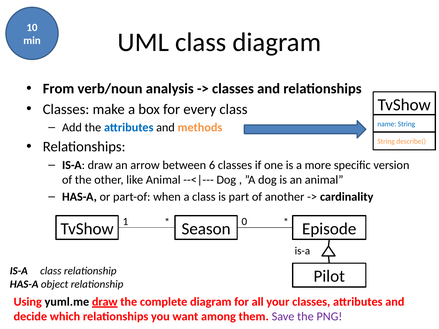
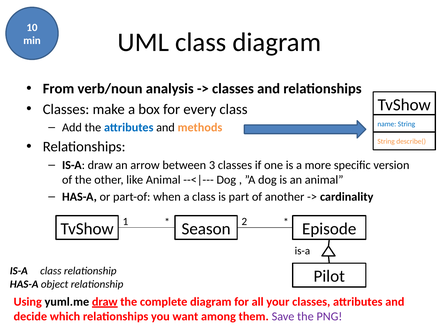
6: 6 -> 3 (212, 165)
0: 0 -> 2 (244, 222)
